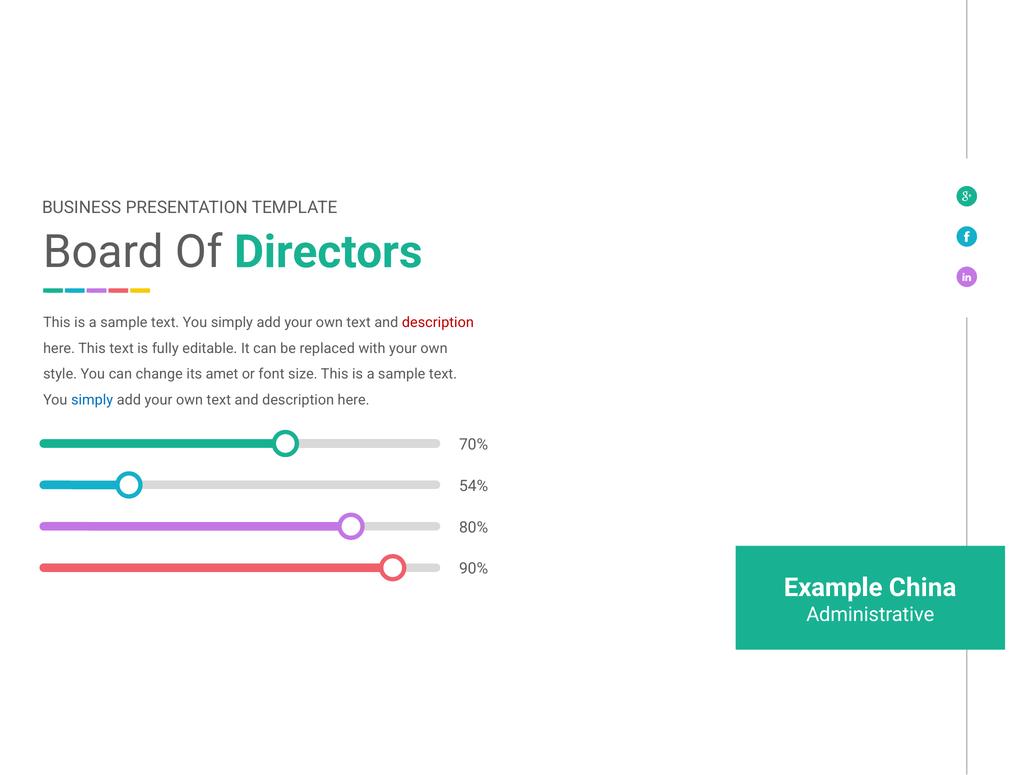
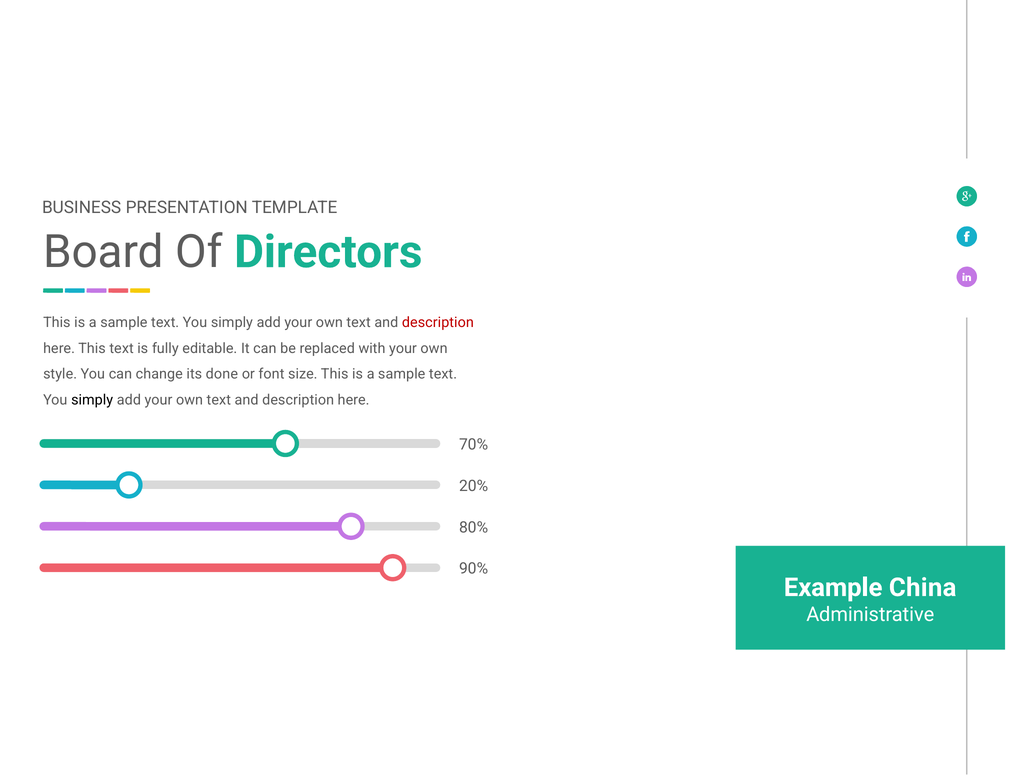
amet: amet -> done (222, 374)
simply colour: blue -> black (92, 400)
54%: 54% -> 20% (474, 486)
